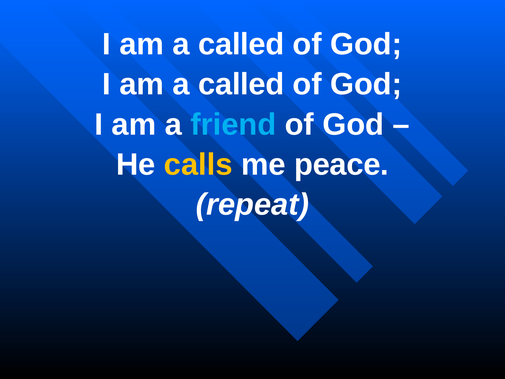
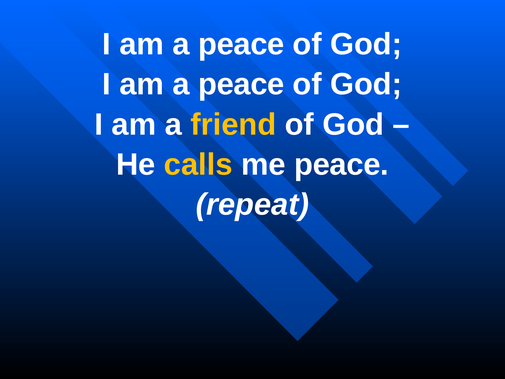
called: called -> peace (241, 44)
called: called -> peace (241, 84)
friend colour: light blue -> yellow (233, 124)
